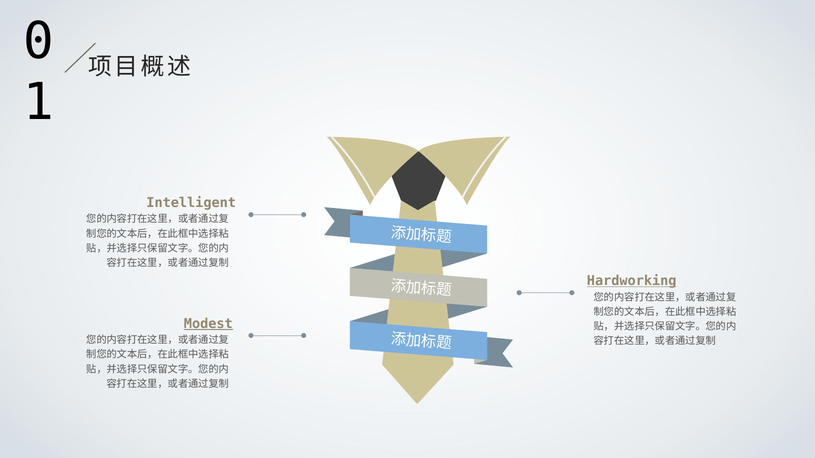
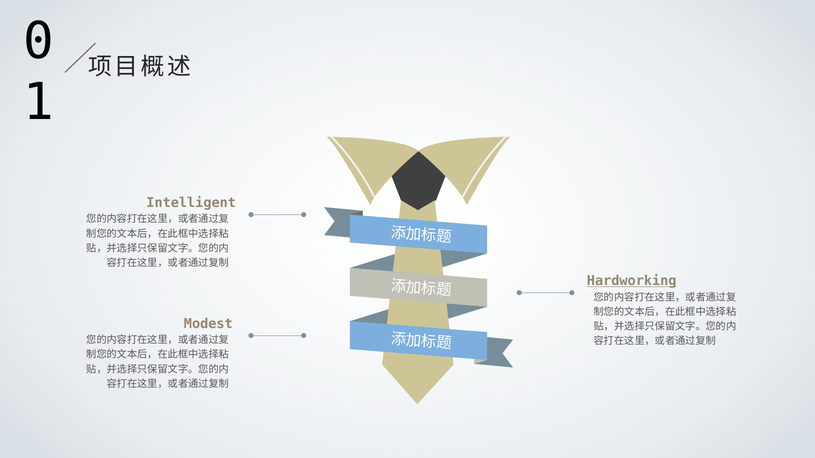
Modest underline: present -> none (208, 324)
